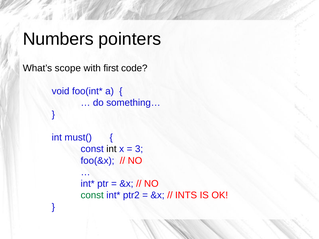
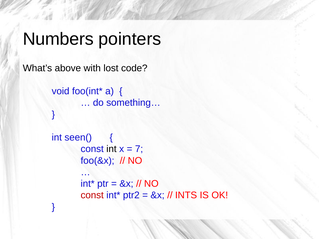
scope: scope -> above (68, 68)
first: first -> lost (111, 68)
must(: must( -> seen( (78, 138)
3: 3 -> 7 (139, 149)
const colour: green -> red (92, 195)
